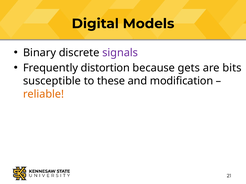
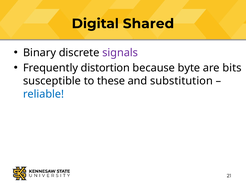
Models: Models -> Shared (148, 24)
gets: gets -> byte (189, 68)
modification: modification -> substitution (181, 81)
reliable colour: orange -> blue (44, 94)
